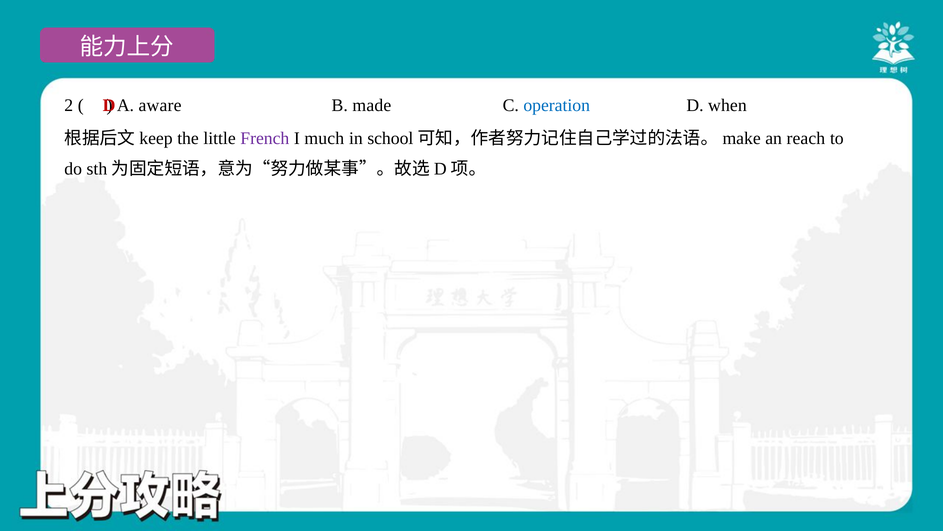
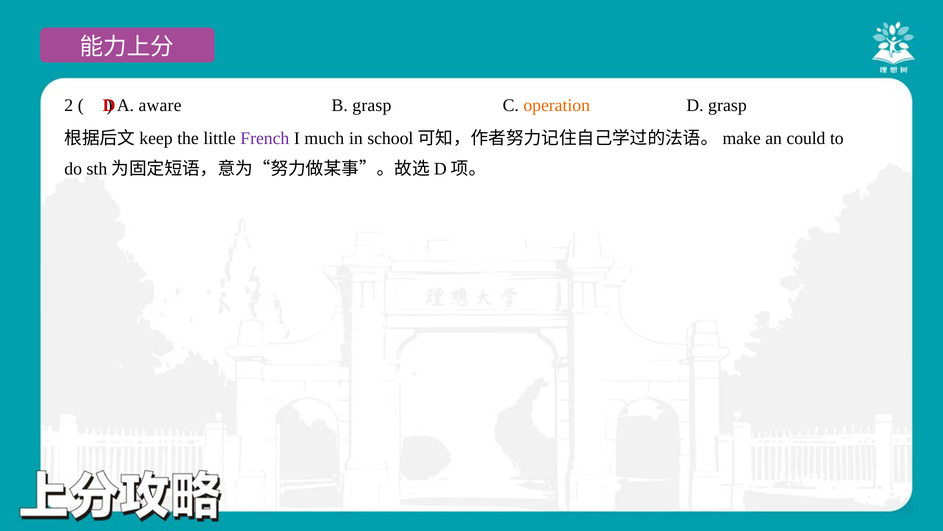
B made: made -> grasp (372, 105)
operation colour: blue -> orange (557, 105)
D when: when -> grasp (727, 105)
reach: reach -> could (806, 138)
